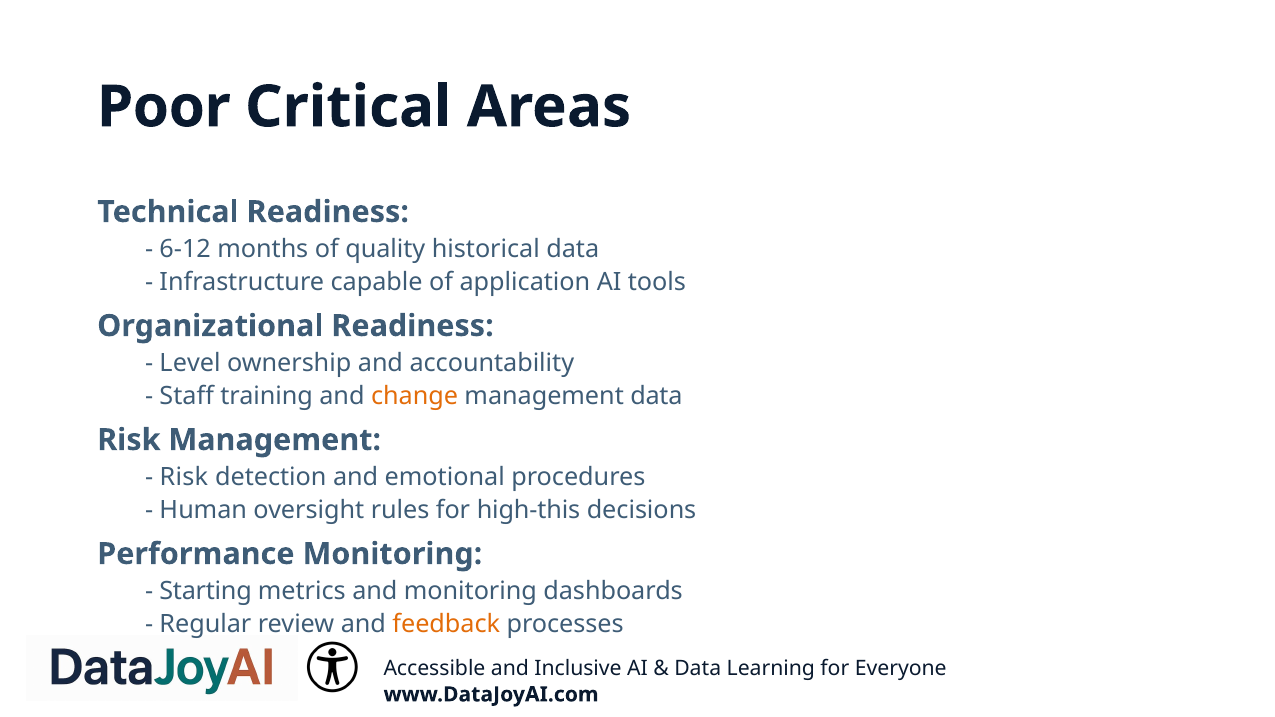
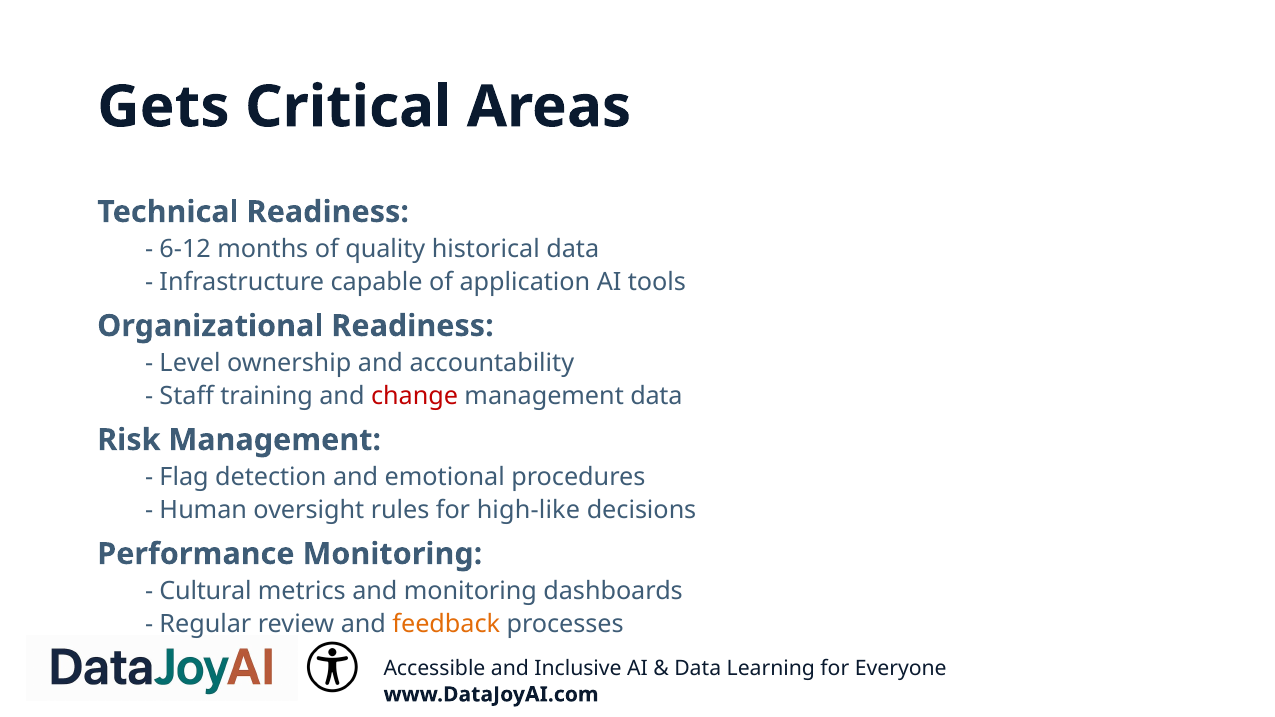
Poor: Poor -> Gets (163, 107)
change colour: orange -> red (415, 397)
Risk: Risk -> Flag (184, 477)
high-this: high-this -> high-like (528, 511)
Starting: Starting -> Cultural (206, 591)
